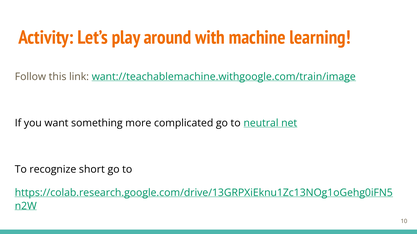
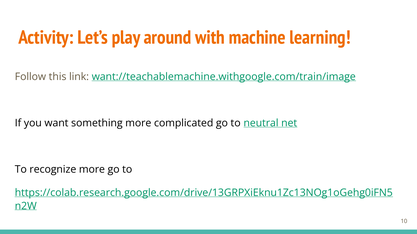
recognize short: short -> more (92, 170)
